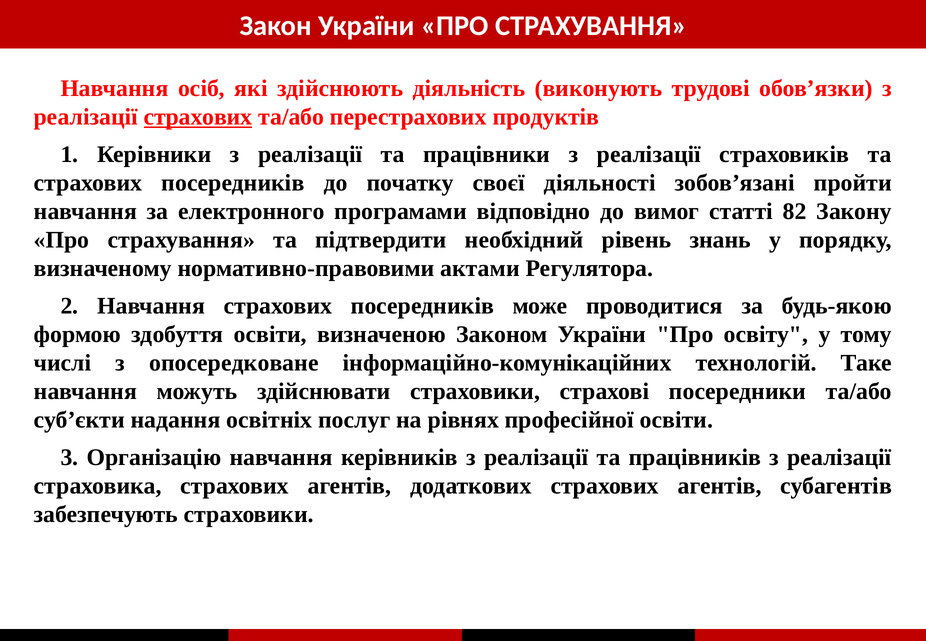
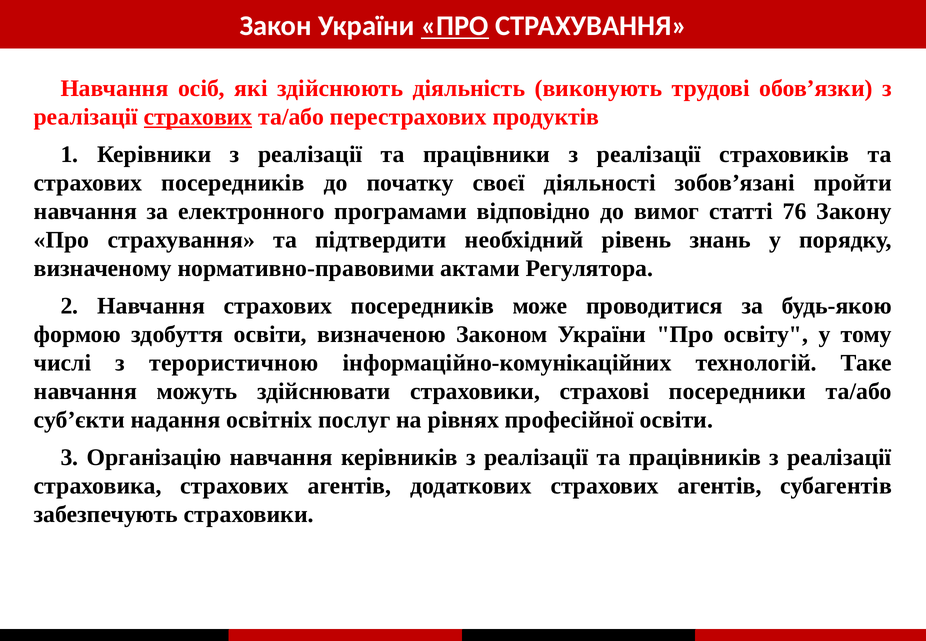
ПРО underline: none -> present (455, 26)
82: 82 -> 76 (795, 211)
опосередковане: опосередковане -> терористичною (234, 363)
